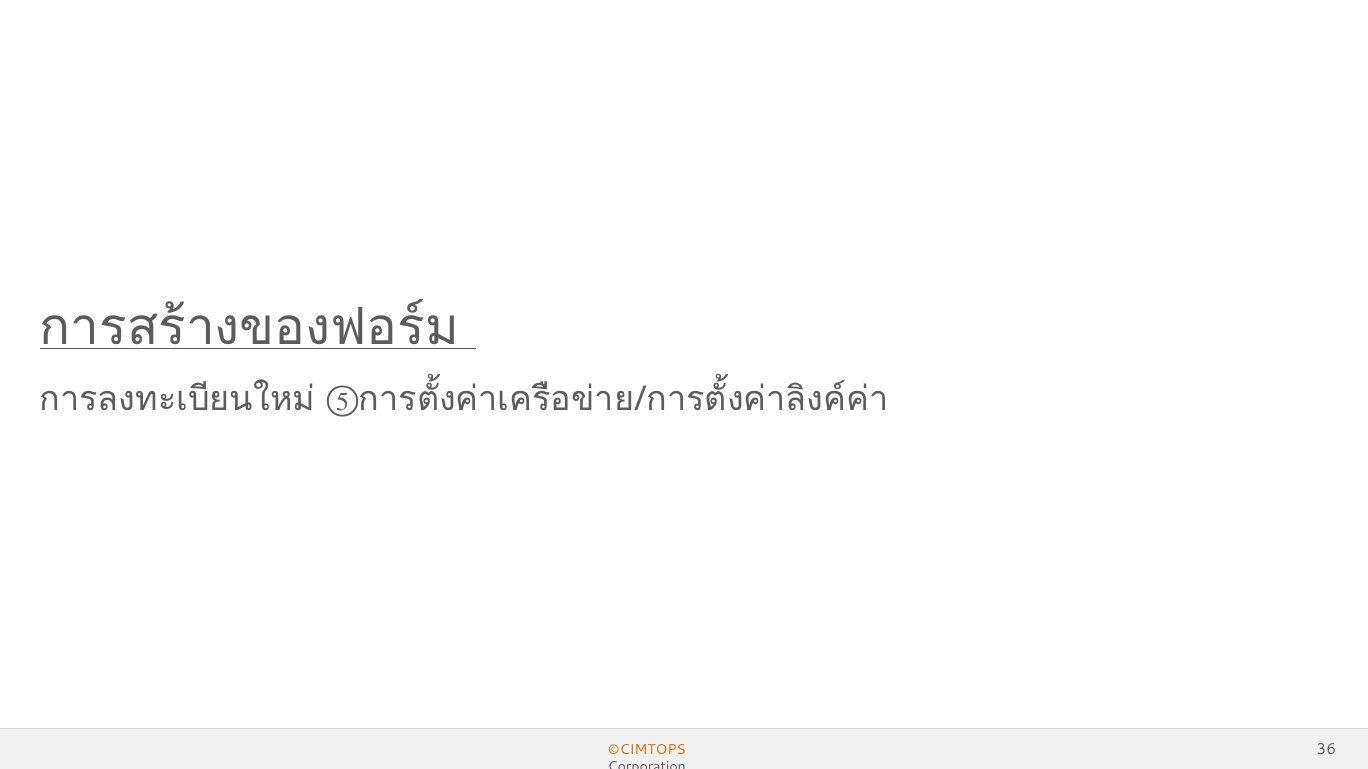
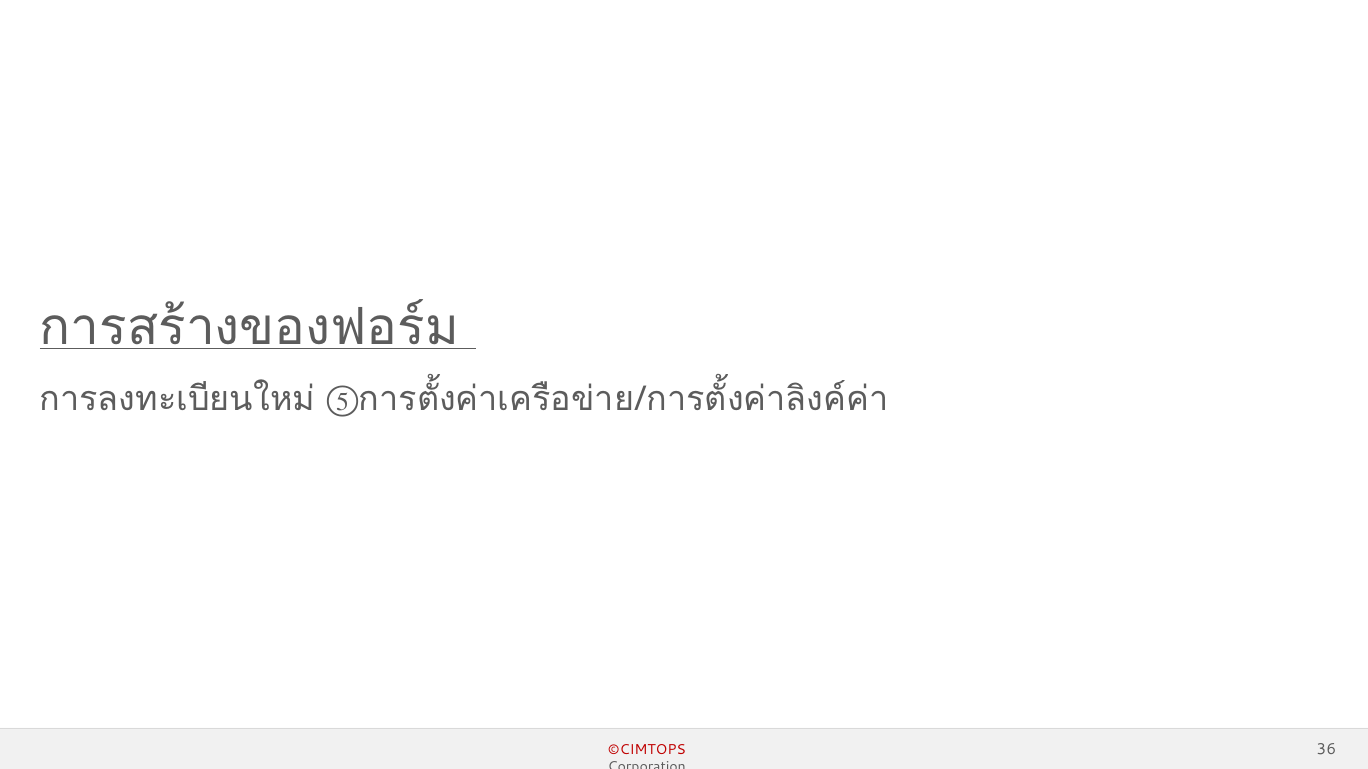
©CIMTOPS colour: orange -> red (647, 750)
